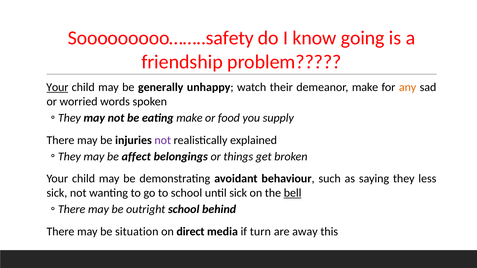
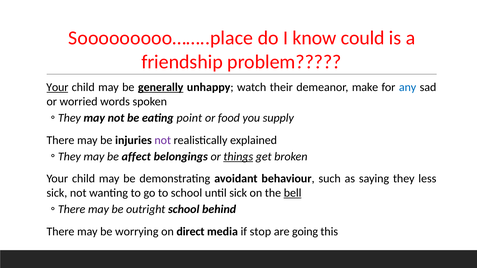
Sooooooooo……..safety: Sooooooooo……..safety -> Sooooooooo……..place (161, 38)
going: going -> could (363, 38)
generally underline: none -> present (161, 87)
any colour: orange -> blue (408, 87)
eating make: make -> point (189, 118)
things underline: none -> present (238, 157)
situation: situation -> worrying (137, 232)
turn: turn -> stop (260, 232)
away: away -> going (305, 232)
